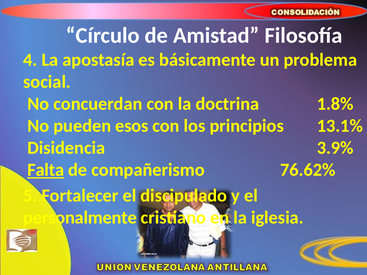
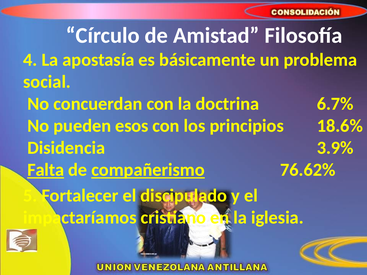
1.8%: 1.8% -> 6.7% (335, 104)
13.1%: 13.1% -> 18.6% (340, 126)
compañerismo underline: none -> present (148, 170)
personalmente: personalmente -> impactaríamos (80, 218)
